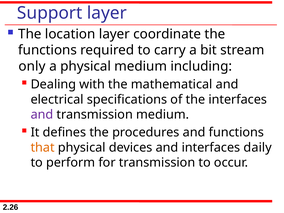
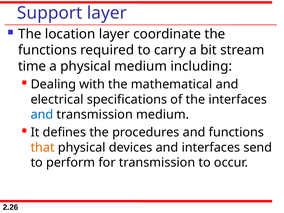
only: only -> time (32, 66)
and colour: purple -> blue (42, 115)
daily: daily -> send (258, 147)
